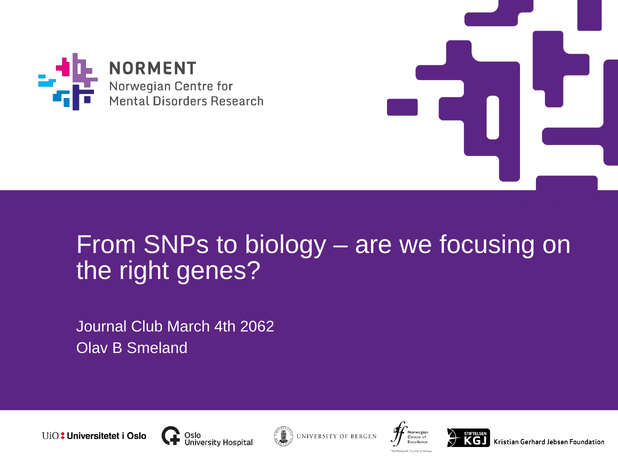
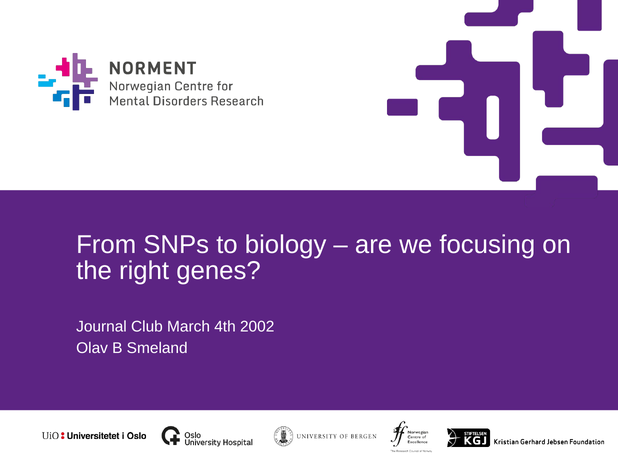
2062: 2062 -> 2002 (257, 326)
